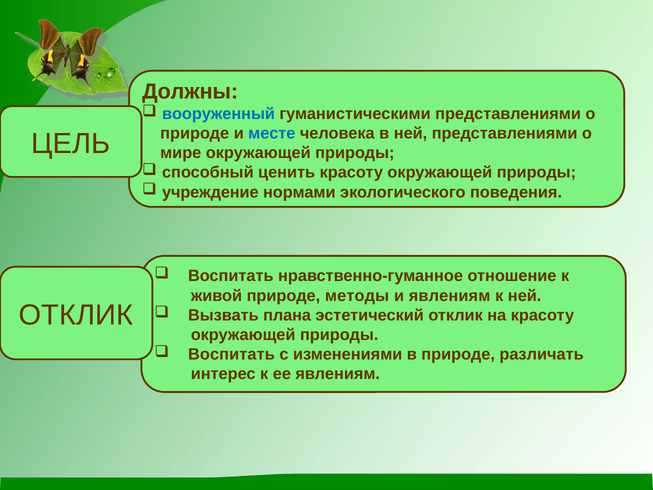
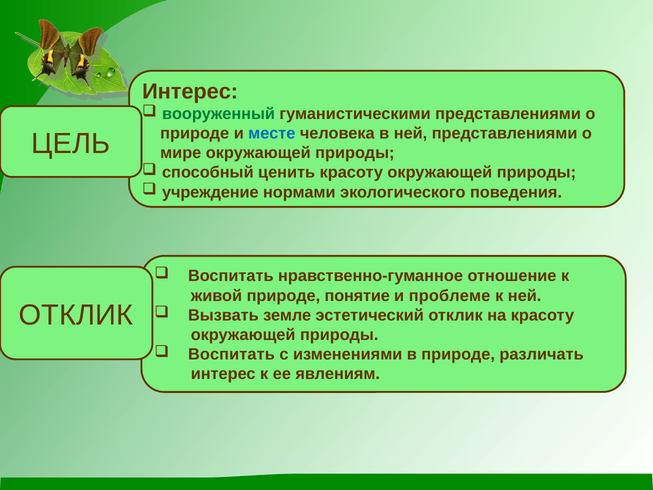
Должны: Должны -> Интерес (190, 91)
вооруженный colour: blue -> green (218, 114)
методы: методы -> понятие (357, 295)
и явлениям: явлениям -> проблеме (450, 295)
плана: плана -> земле (287, 315)
